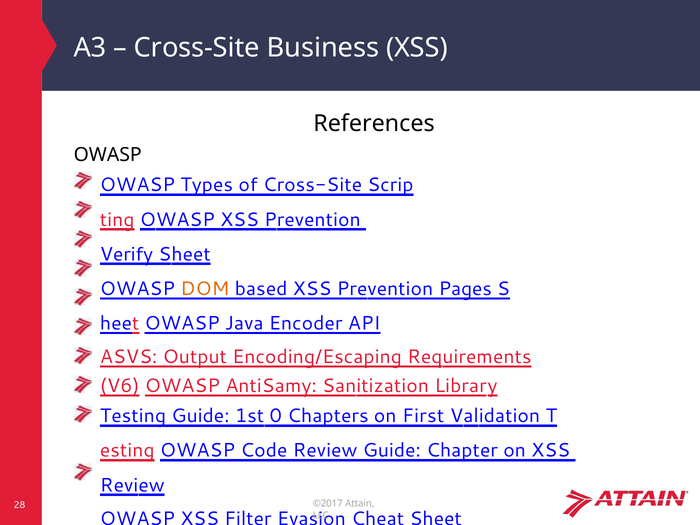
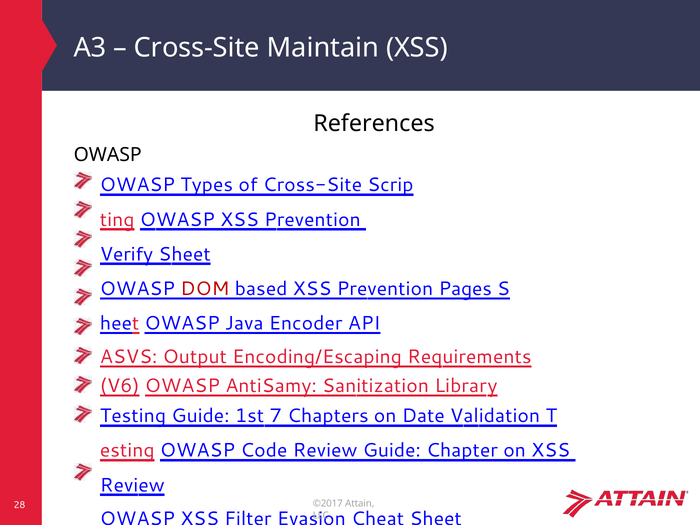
Business: Business -> Maintain (323, 48)
DOM colour: orange -> red (205, 289)
0: 0 -> 7 (276, 416)
First: First -> Date (423, 416)
